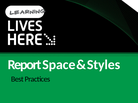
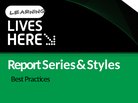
Space: Space -> Series (59, 65)
